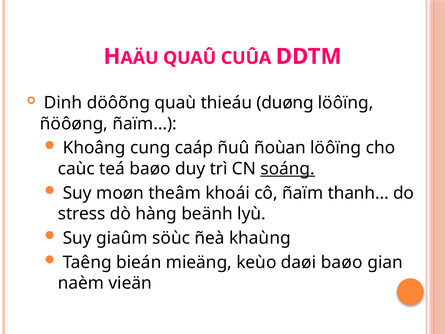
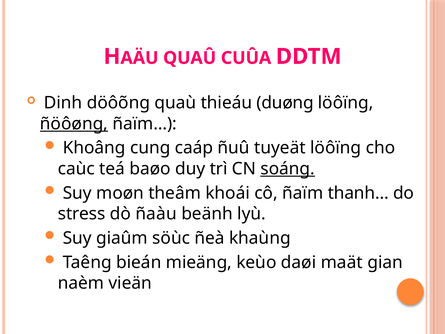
ñöôøng underline: none -> present (74, 124)
ñoùan: ñoùan -> tuyeät (280, 148)
hàng: hàng -> ñaàu (156, 214)
daøi baøo: baøo -> maät (342, 262)
